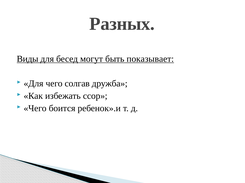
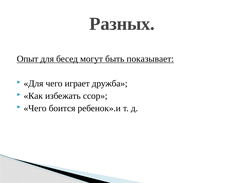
Виды: Виды -> Опыт (28, 59)
солгав: солгав -> играет (77, 84)
